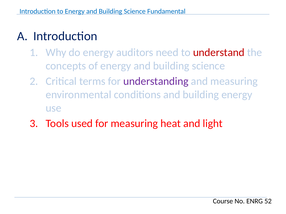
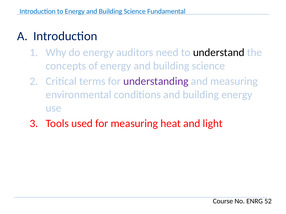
understand colour: red -> black (219, 53)
